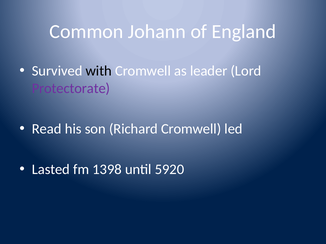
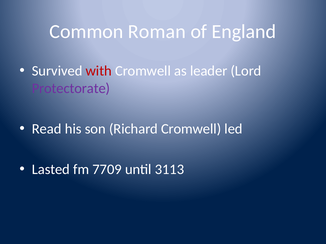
Johann: Johann -> Roman (157, 32)
with colour: black -> red (99, 71)
1398: 1398 -> 7709 (107, 170)
5920: 5920 -> 3113 (169, 170)
